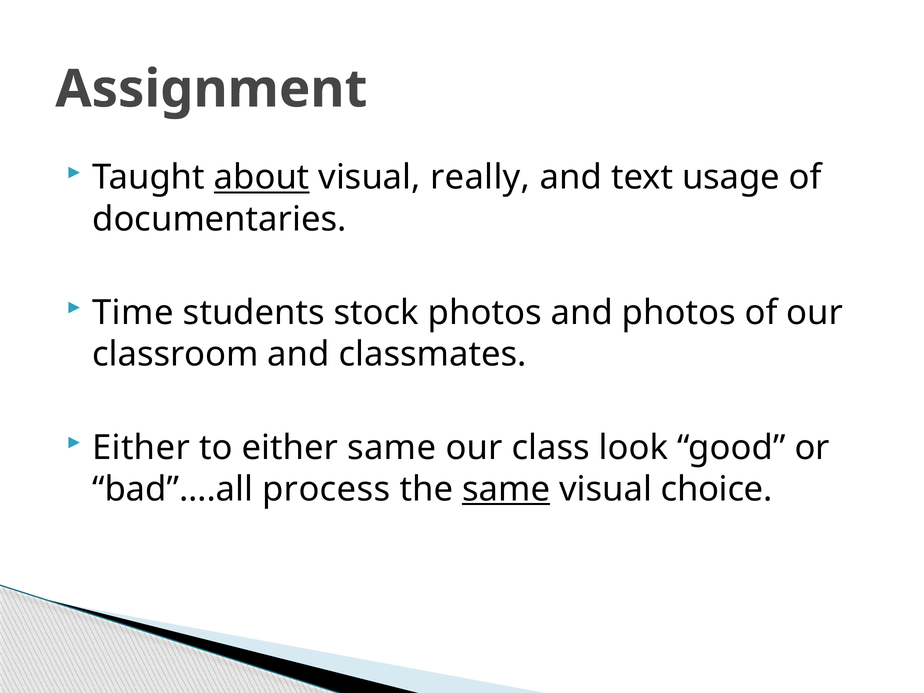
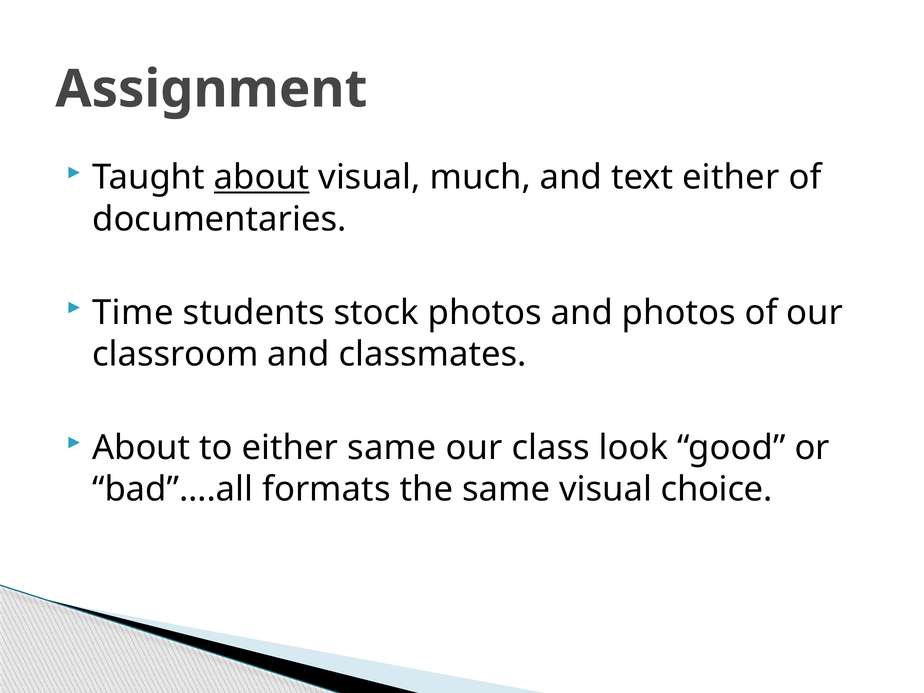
really: really -> much (480, 177)
text usage: usage -> either (731, 177)
Either: Either -> About (141, 448)
process: process -> formats (326, 489)
same underline: present -> none (506, 489)
